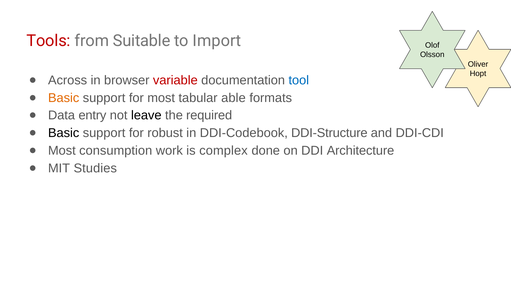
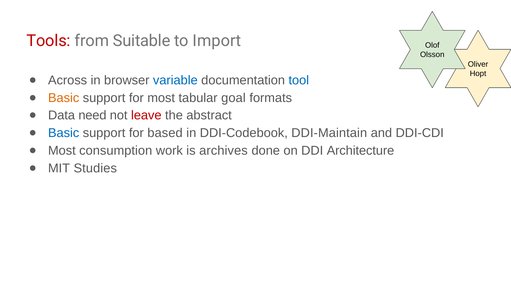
variable colour: red -> blue (175, 80)
able: able -> goal (233, 98)
entry: entry -> need (92, 116)
leave colour: black -> red (146, 116)
required: required -> abstract (209, 116)
Basic colour: black -> blue (64, 133)
robust: robust -> based (165, 133)
DDI-Structure: DDI-Structure -> DDI-Maintain (329, 133)
complex: complex -> archives (223, 151)
